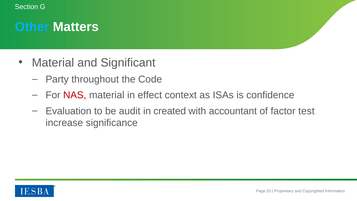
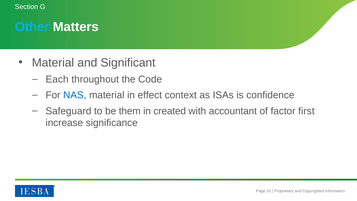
Party: Party -> Each (57, 79)
NAS colour: red -> blue (75, 95)
Evaluation: Evaluation -> Safeguard (68, 111)
audit: audit -> them (130, 111)
test: test -> first (306, 111)
